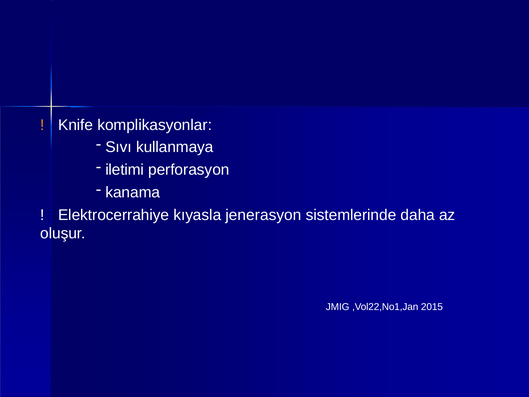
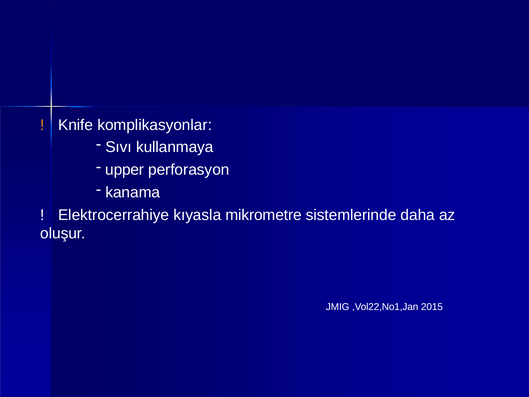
iletimi: iletimi -> upper (125, 170)
jenerasyon: jenerasyon -> mikrometre (264, 215)
